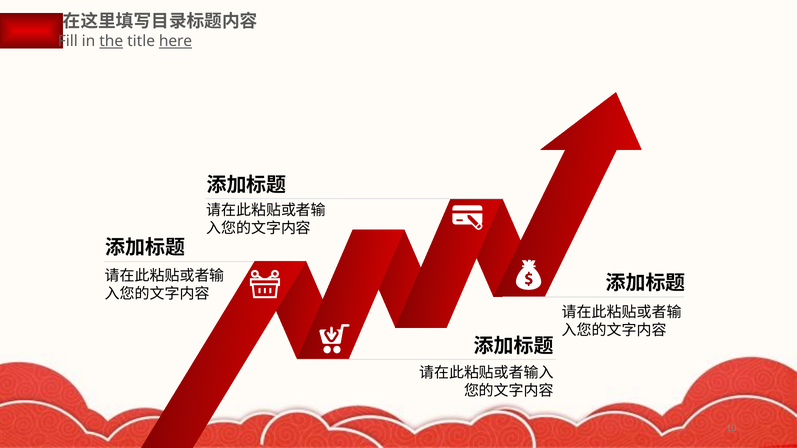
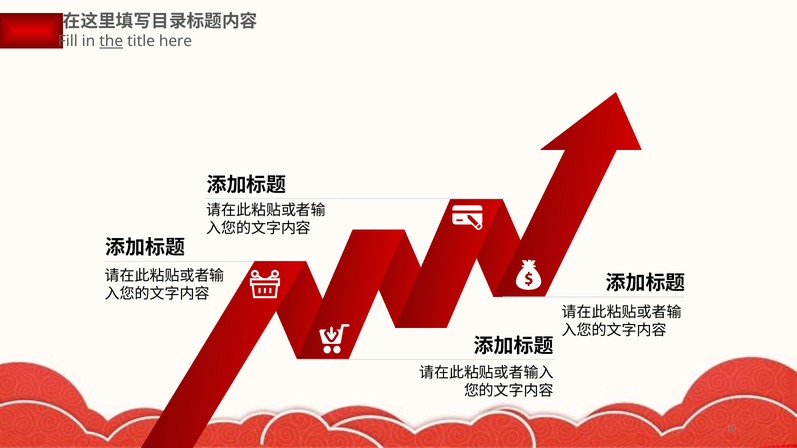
here underline: present -> none (176, 41)
